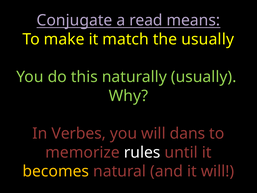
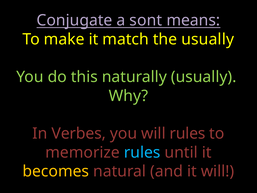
read: read -> sont (146, 20)
will dans: dans -> rules (188, 133)
rules colour: white -> light blue (142, 152)
